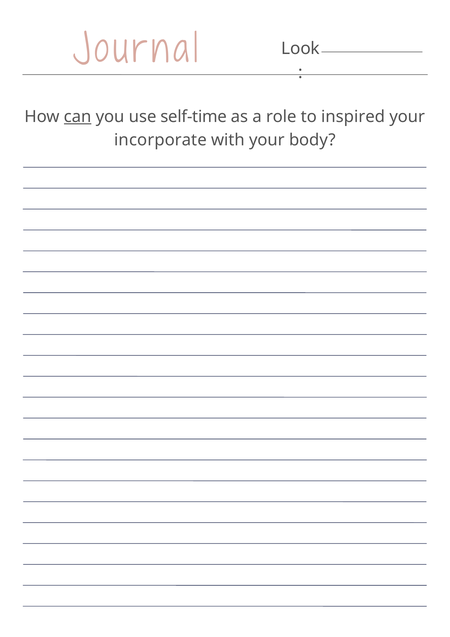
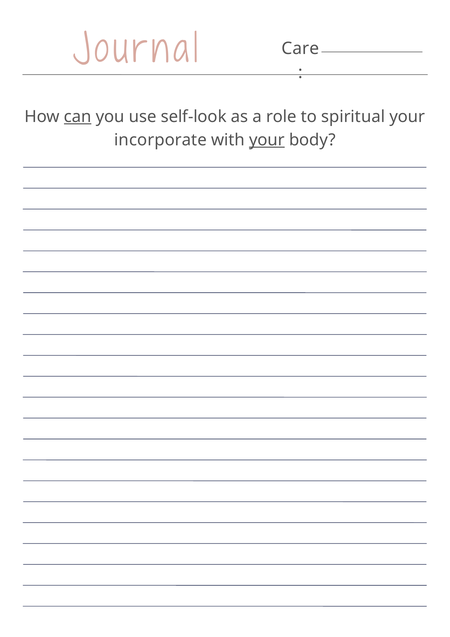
Look: Look -> Care (300, 49)
self-time: self-time -> self-look (194, 117)
inspired: inspired -> spiritual (353, 117)
your underline: none -> present (267, 140)
